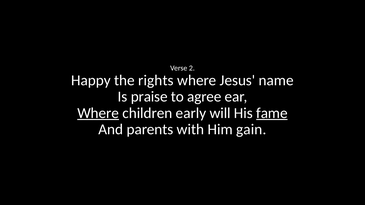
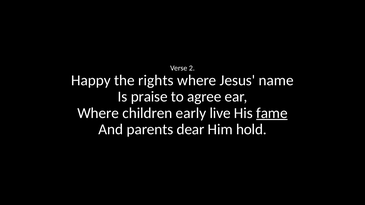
Where underline: present -> none (98, 113)
will: will -> live (220, 113)
with: with -> dear (191, 130)
gain: gain -> hold (251, 130)
